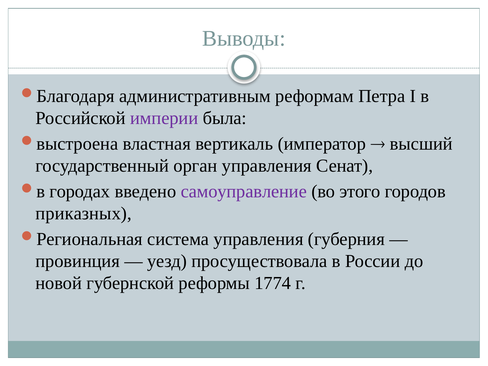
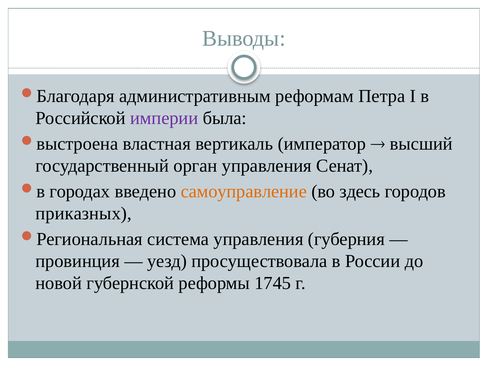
самоуправление colour: purple -> orange (244, 191)
этого: этого -> здесь (360, 191)
1774: 1774 -> 1745 (273, 283)
